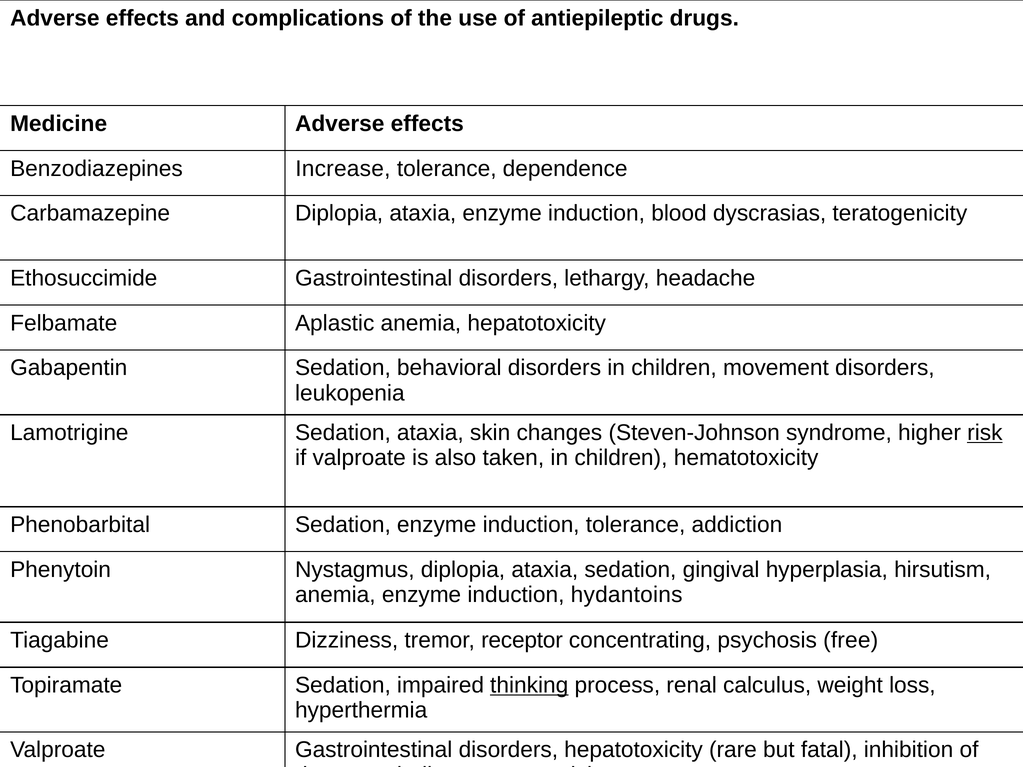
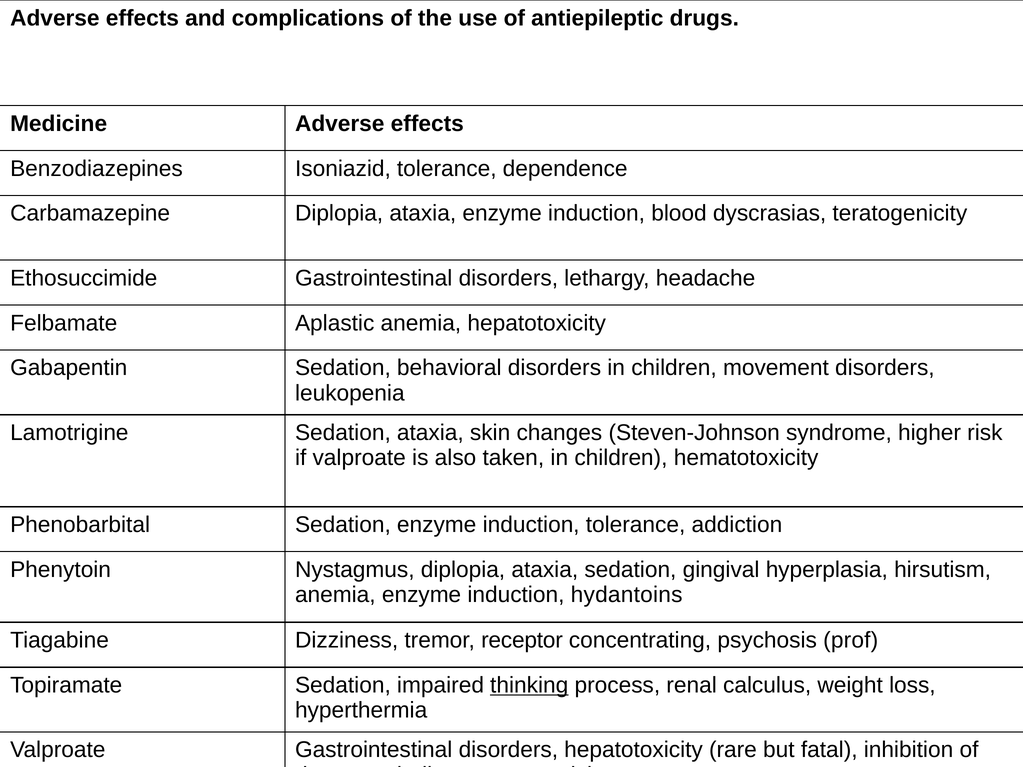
Increase: Increase -> Isoniazid (343, 169)
risk underline: present -> none (985, 433)
free: free -> prof (851, 641)
